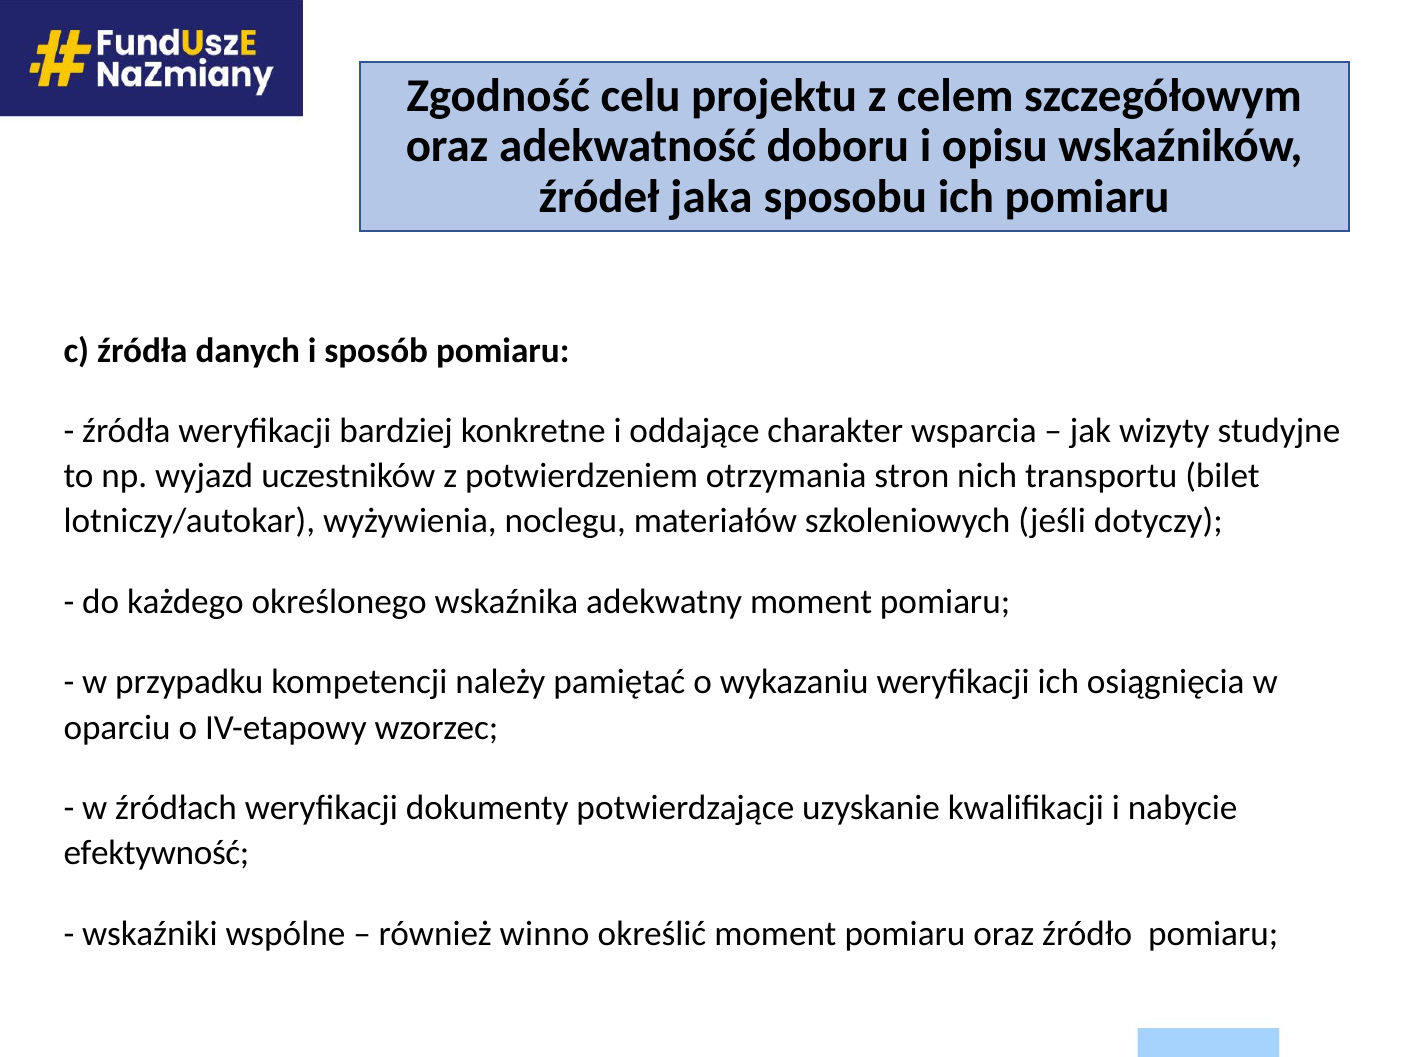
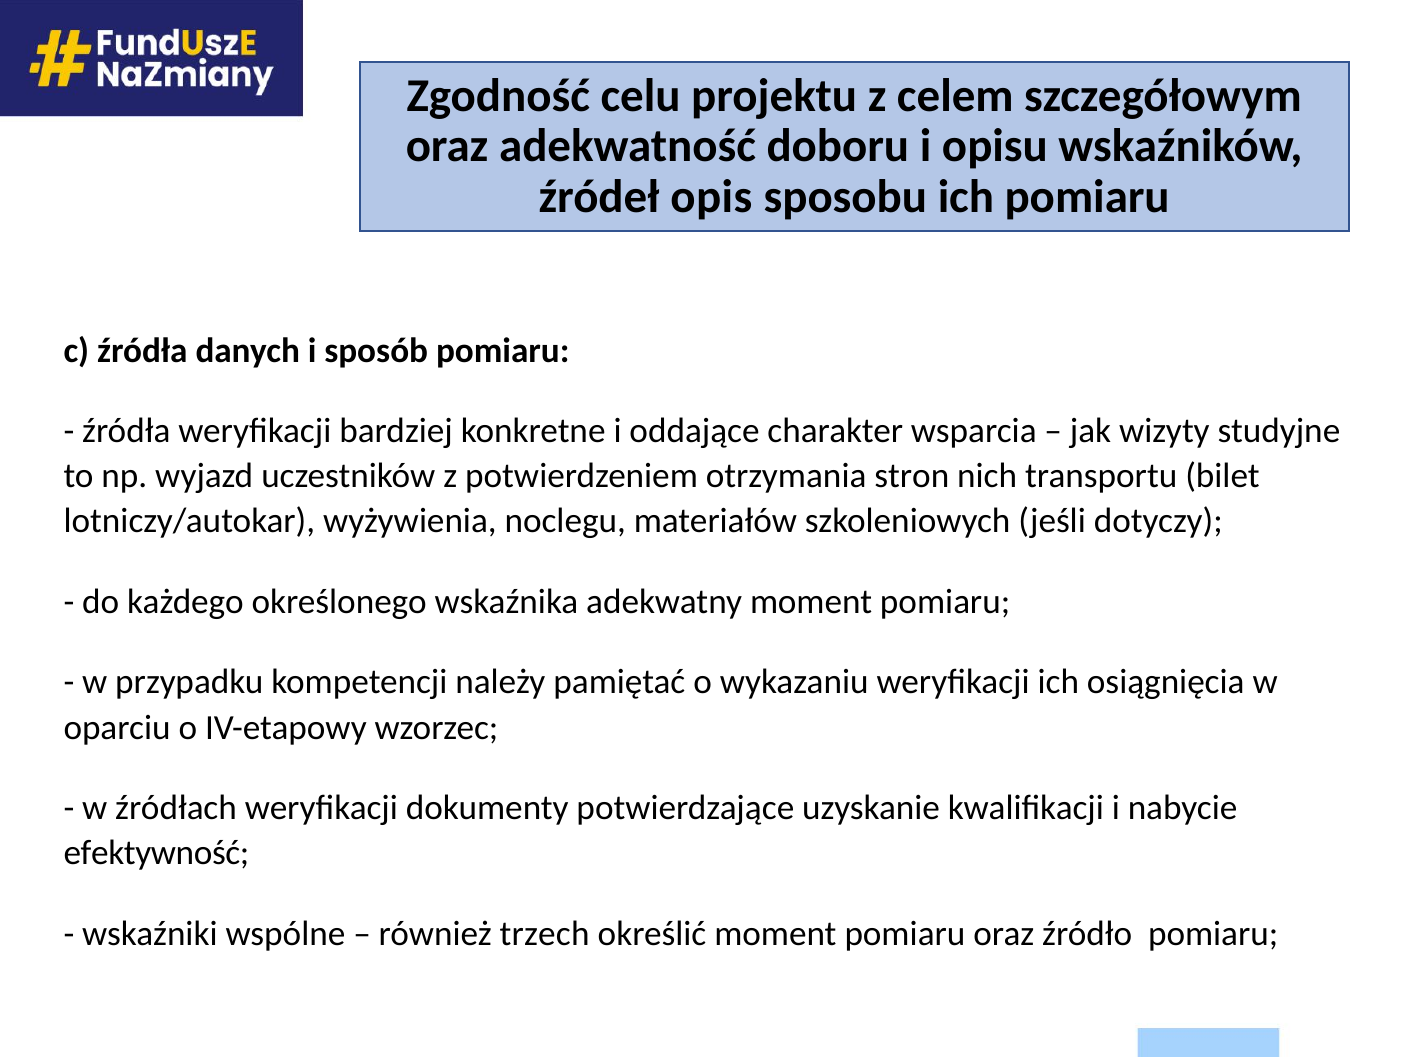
jaka: jaka -> opis (711, 197)
winno: winno -> trzech (545, 933)
